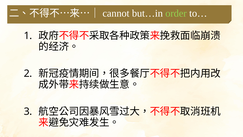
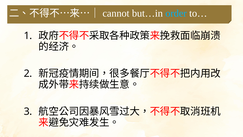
order colour: light green -> light blue (176, 13)
